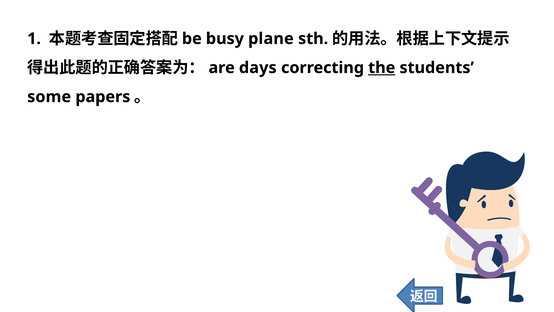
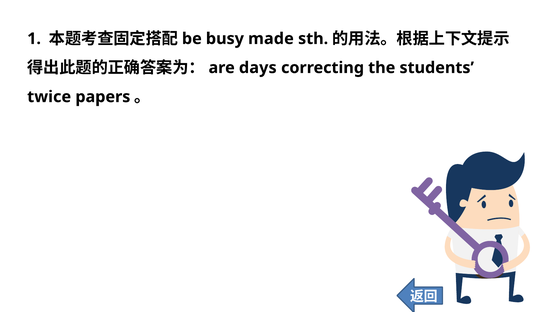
plane: plane -> made (271, 39)
the underline: present -> none (382, 68)
some: some -> twice (49, 97)
